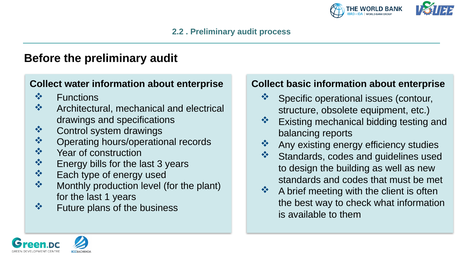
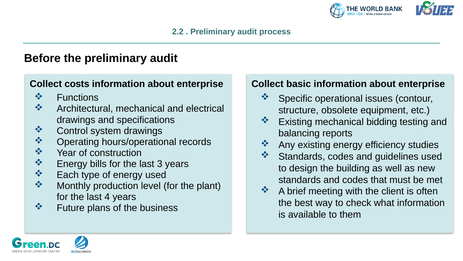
water: water -> costs (77, 84)
1: 1 -> 4 (107, 197)
